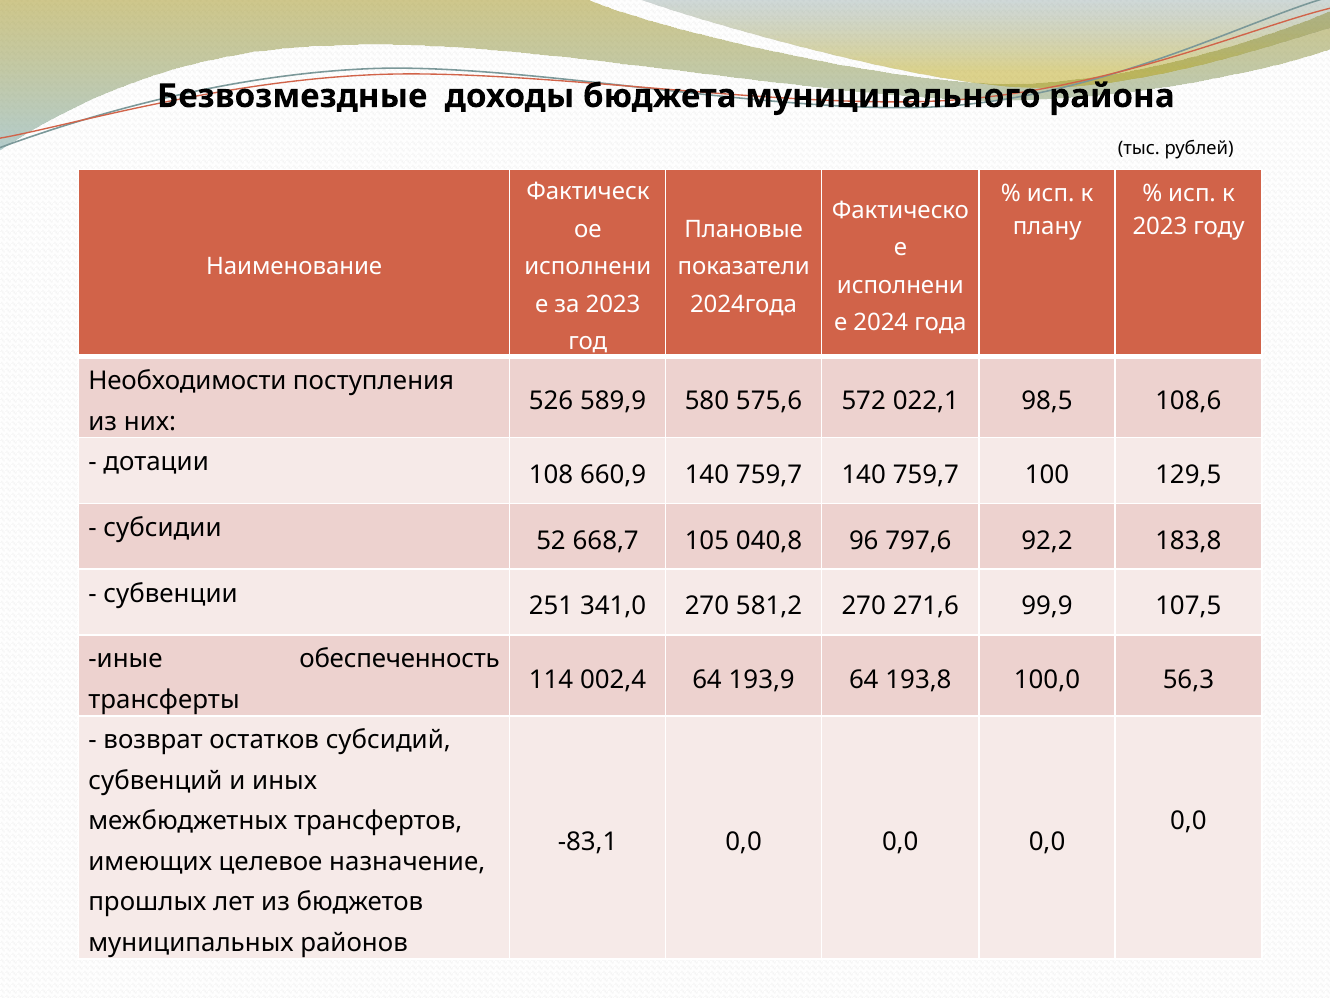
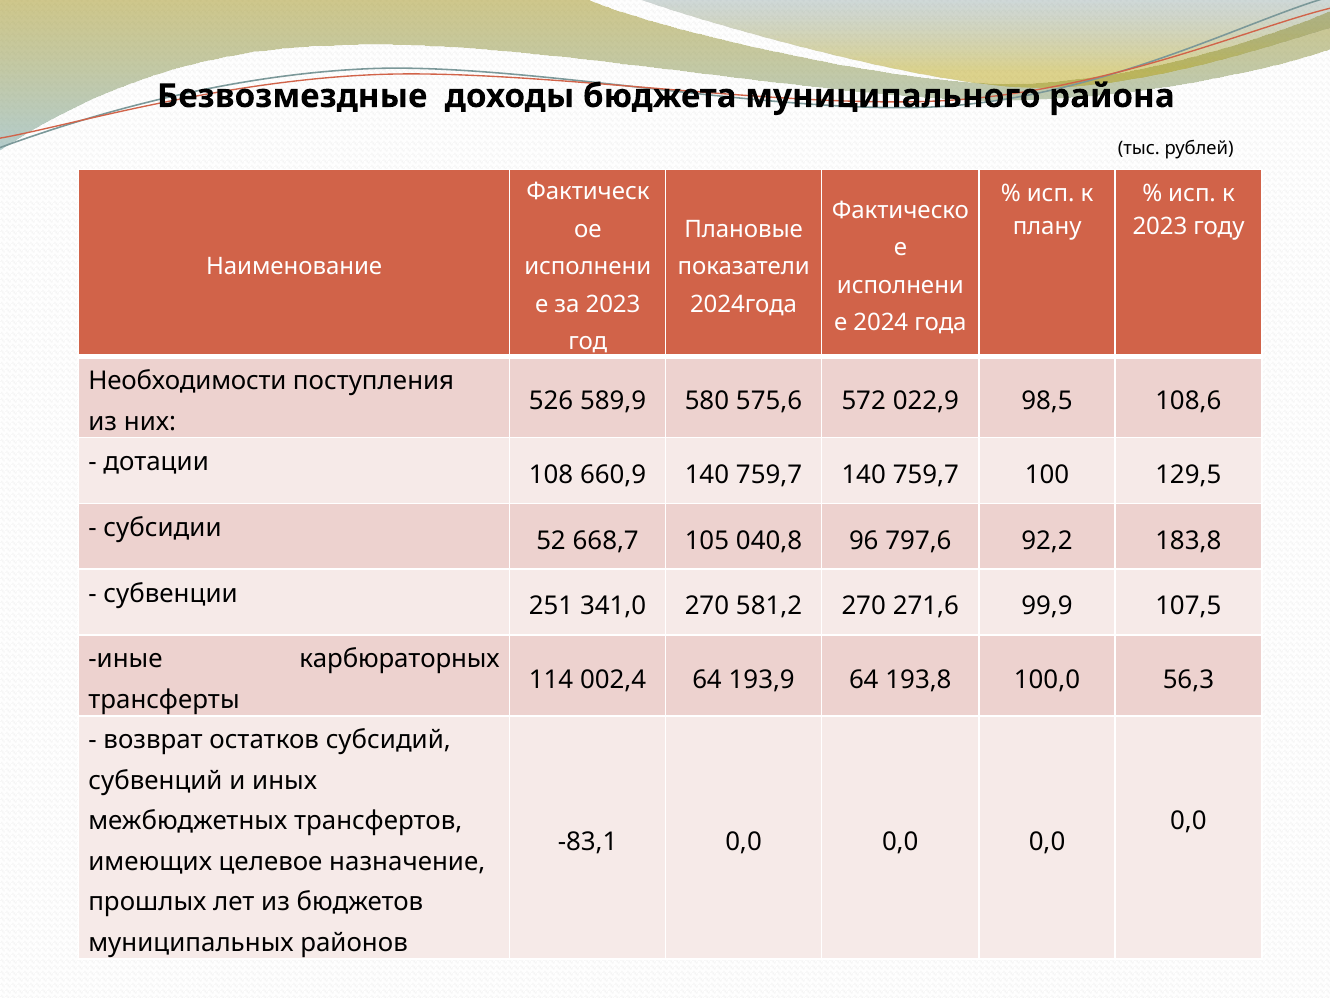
022,1: 022,1 -> 022,9 (926, 401)
обеспеченность: обеспеченность -> карбюраторных (400, 659)
